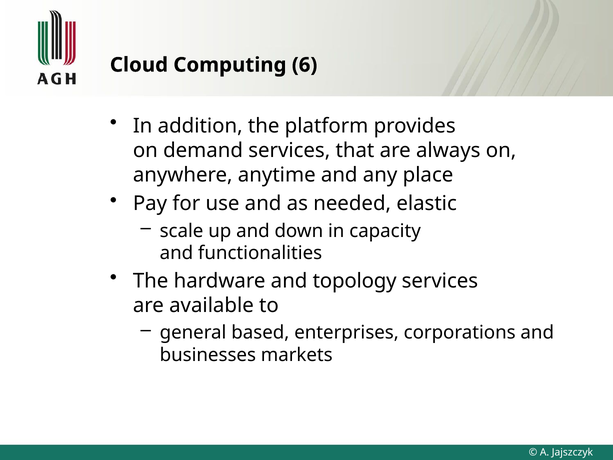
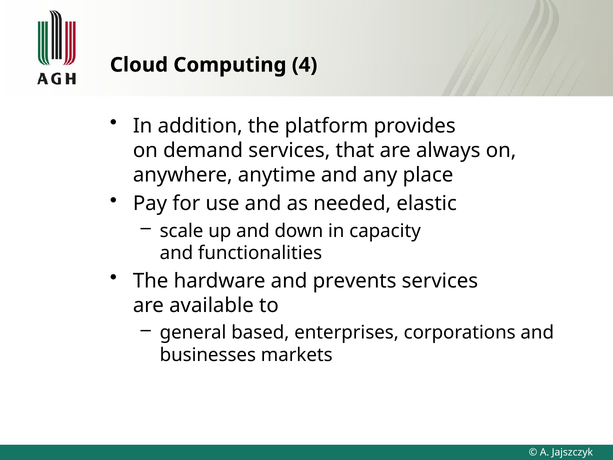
6: 6 -> 4 (305, 65)
topology: topology -> prevents (355, 281)
